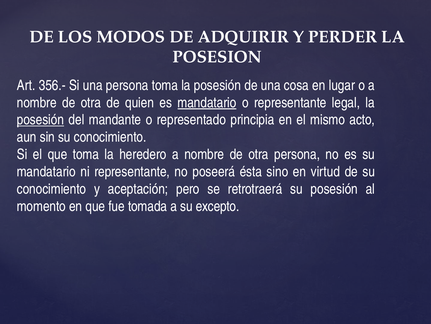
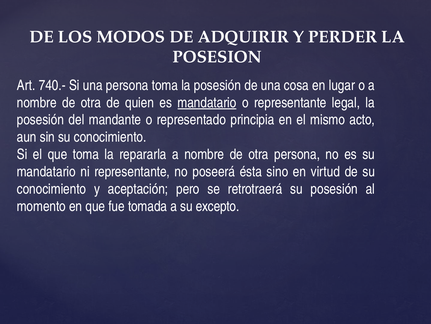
356.-: 356.- -> 740.- (52, 85)
posesión underline: present -> none (40, 120)
heredero: heredero -> repararla (143, 154)
